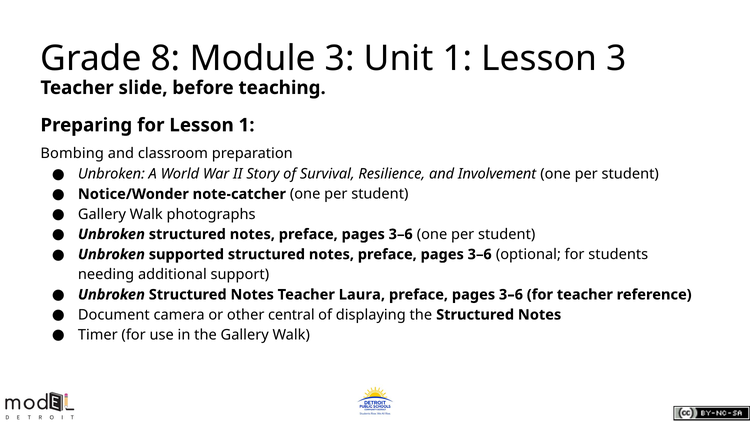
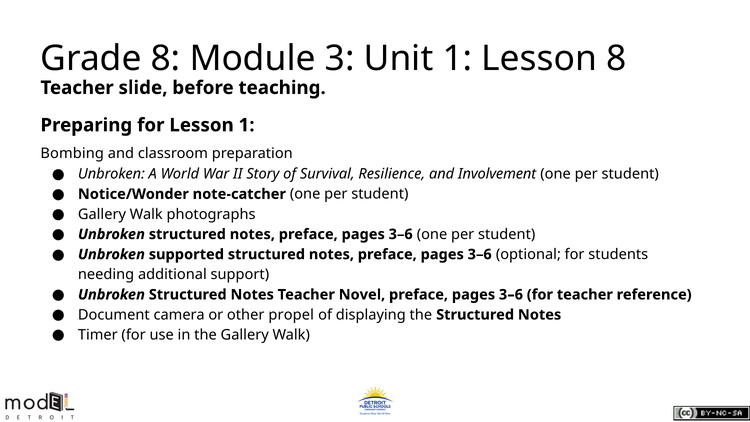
Lesson 3: 3 -> 8 (616, 58)
Laura: Laura -> Novel (362, 295)
central: central -> propel (291, 315)
